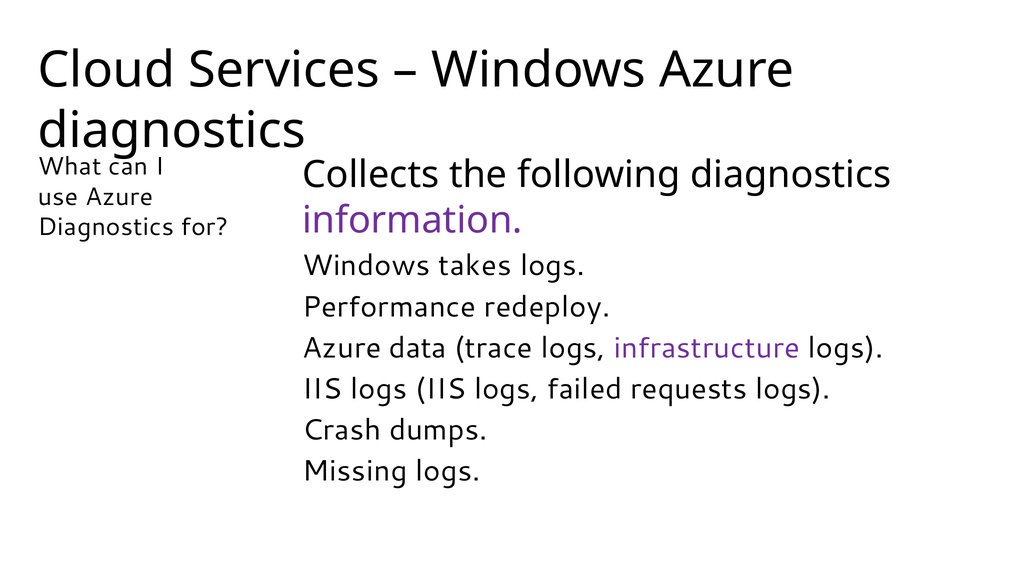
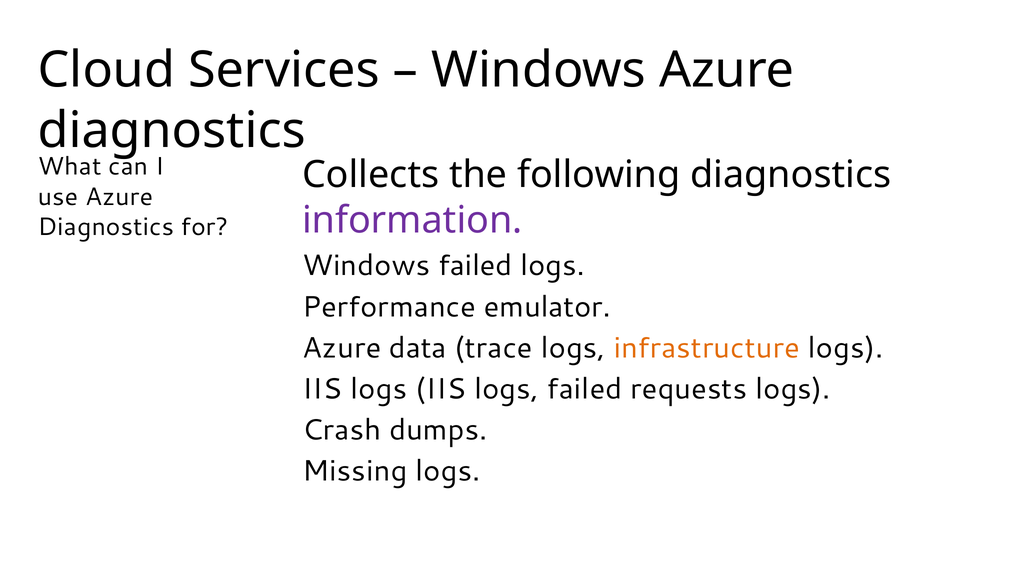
Windows takes: takes -> failed (475, 266)
redeploy: redeploy -> emulator (547, 307)
infrastructure colour: purple -> orange (707, 348)
